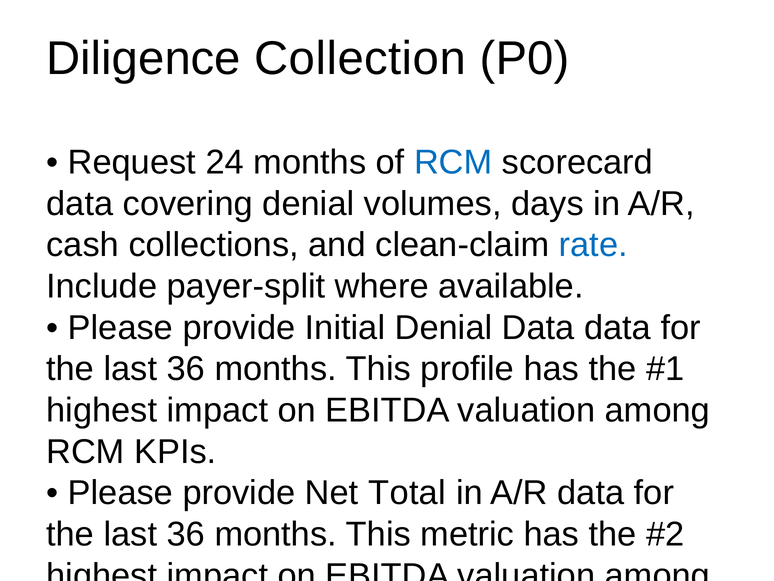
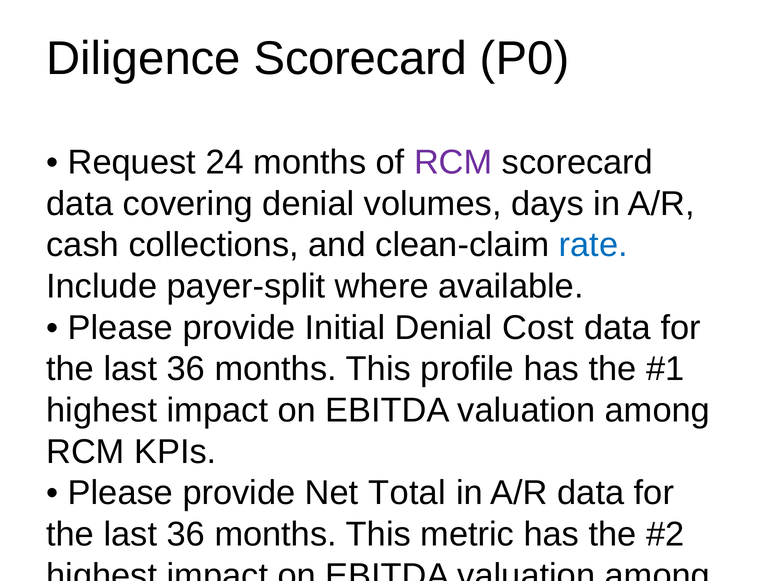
Diligence Collection: Collection -> Scorecard (360, 59)
RCM colour: blue -> purple (453, 162)
Denial Data: Data -> Cost (538, 327)
